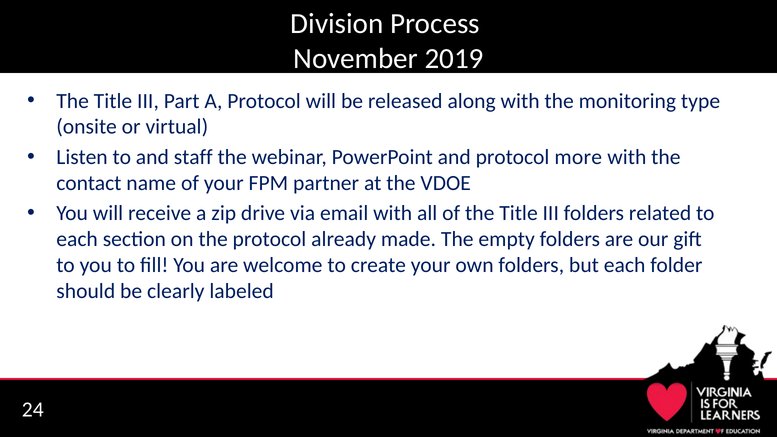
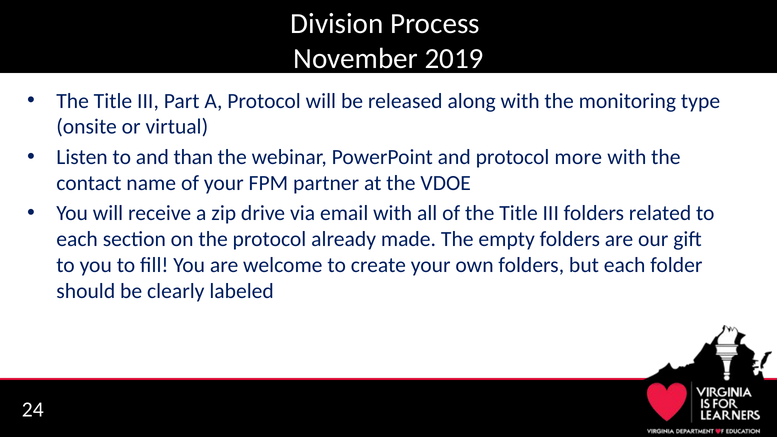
staff: staff -> than (193, 157)
